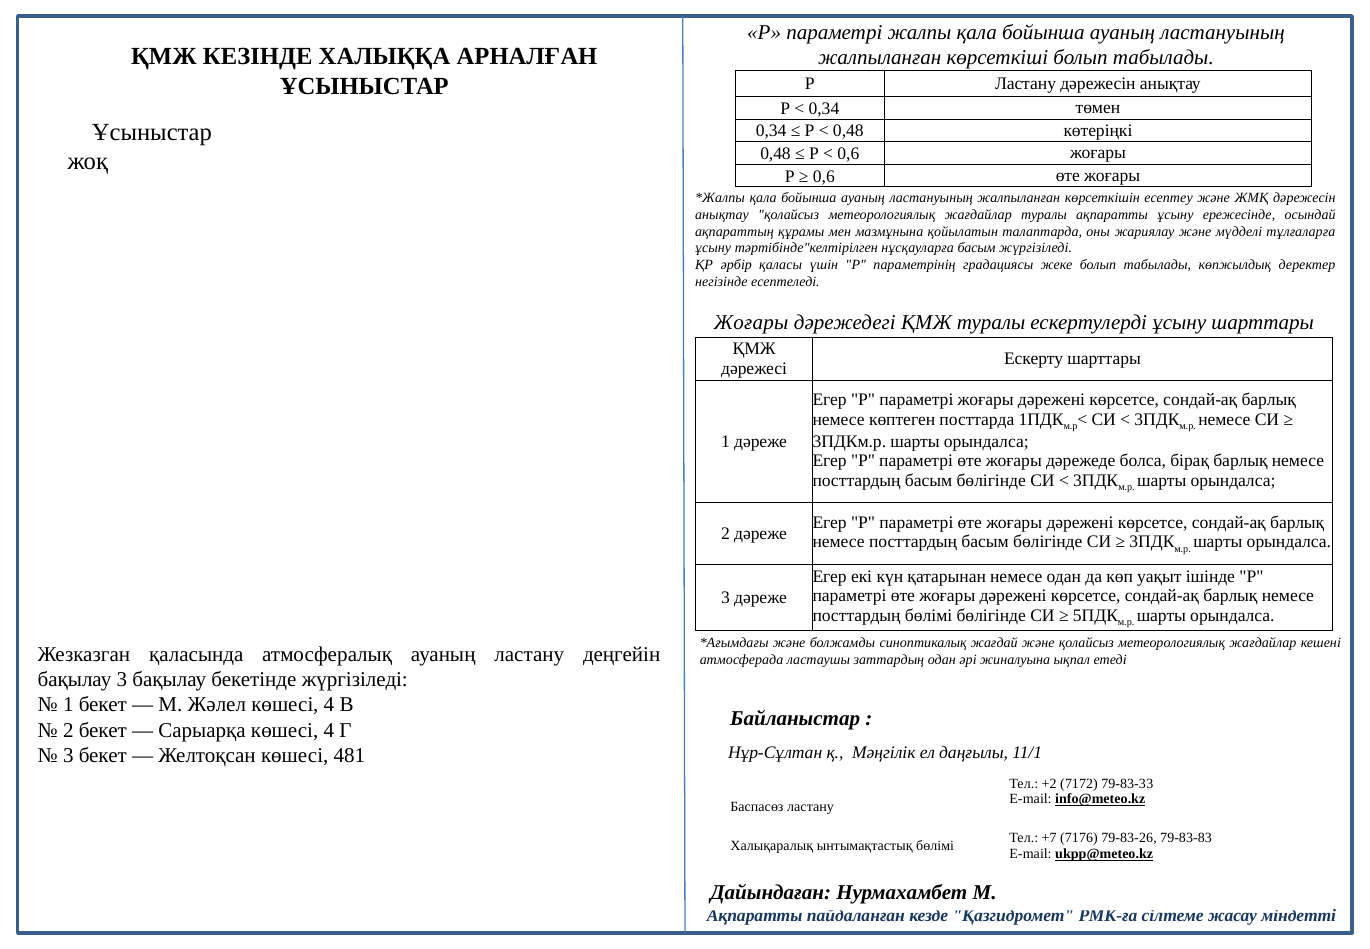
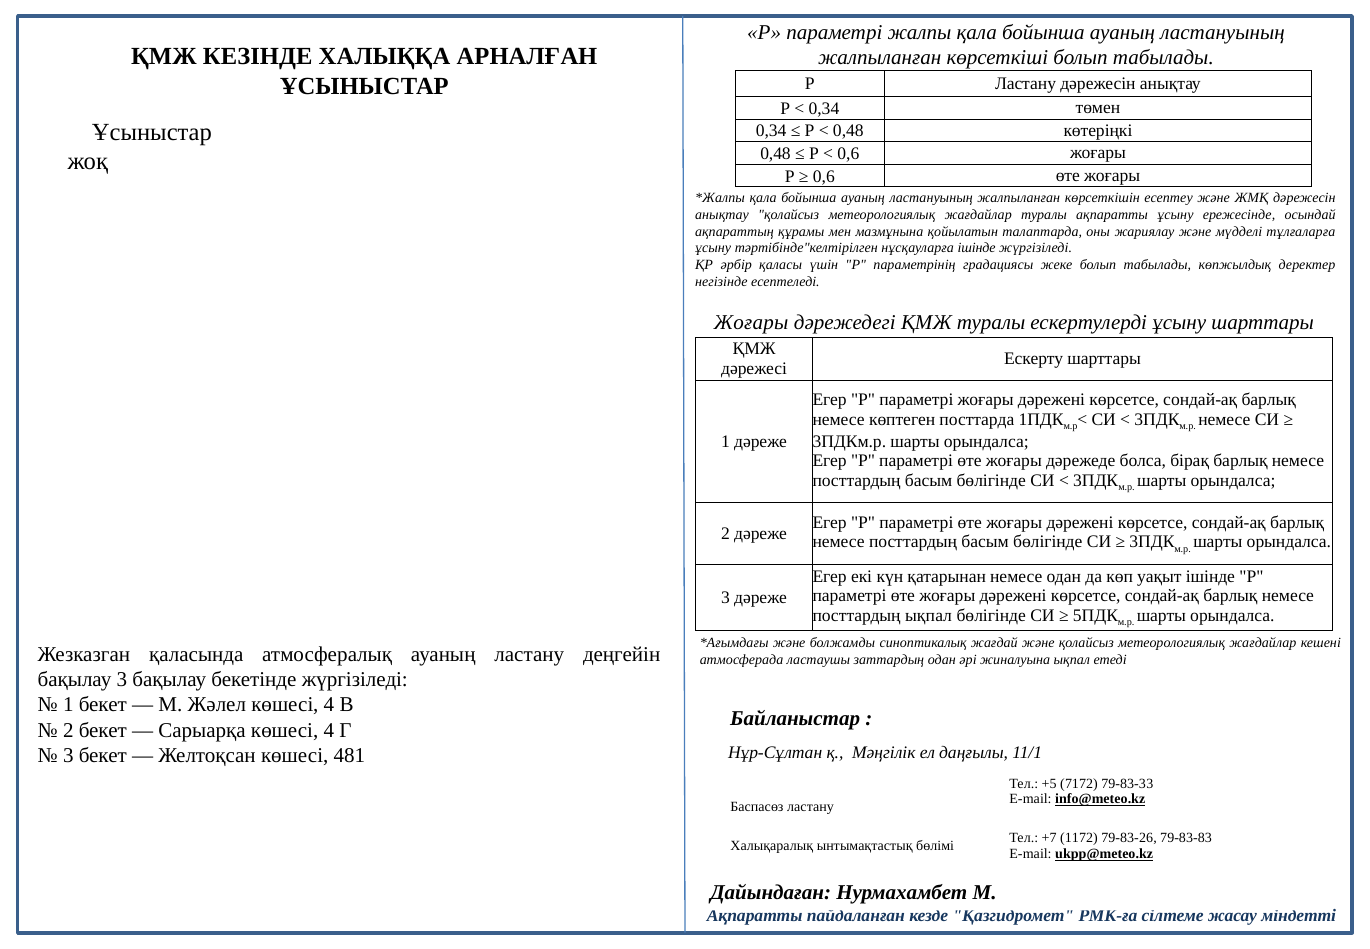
нұсқауларға басым: басым -> ішінде (977, 248)
посттардың бөлімі: бөлімі -> ықпал (928, 615)
+2: +2 -> +5 (1049, 783)
7176: 7176 -> 1172 (1079, 838)
